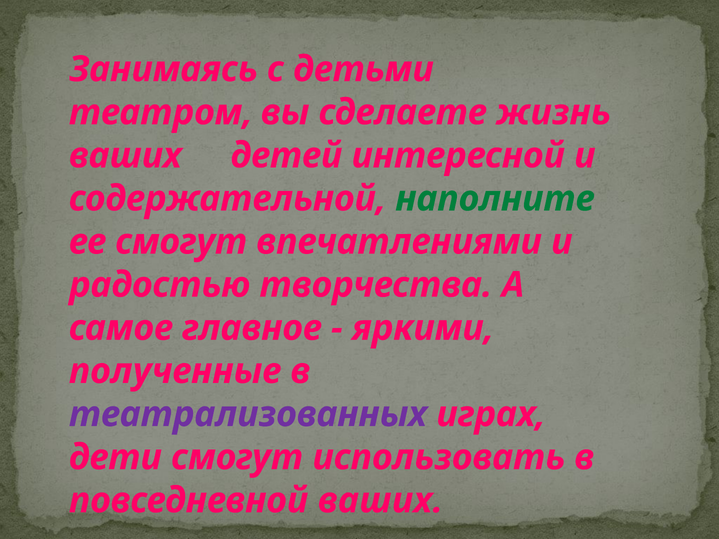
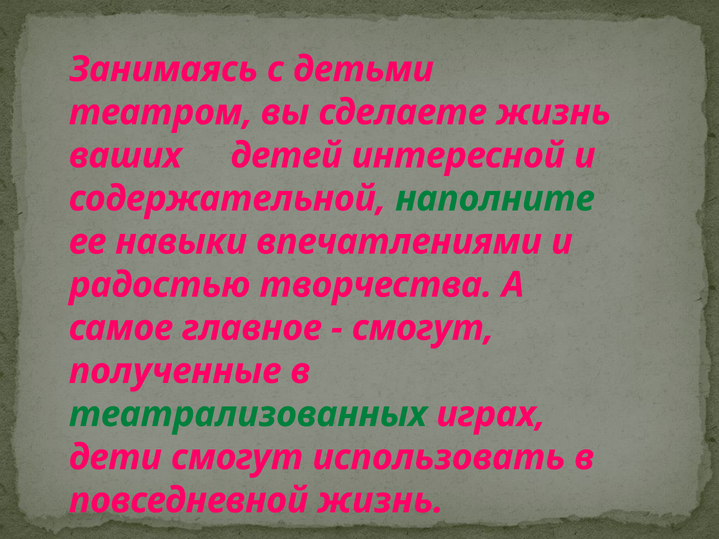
ее смогут: смогут -> навыки (181, 242)
яркими: яркими -> смогут (423, 328)
театрализованных colour: purple -> green (248, 414)
повседневной ваших: ваших -> жизнь (380, 501)
